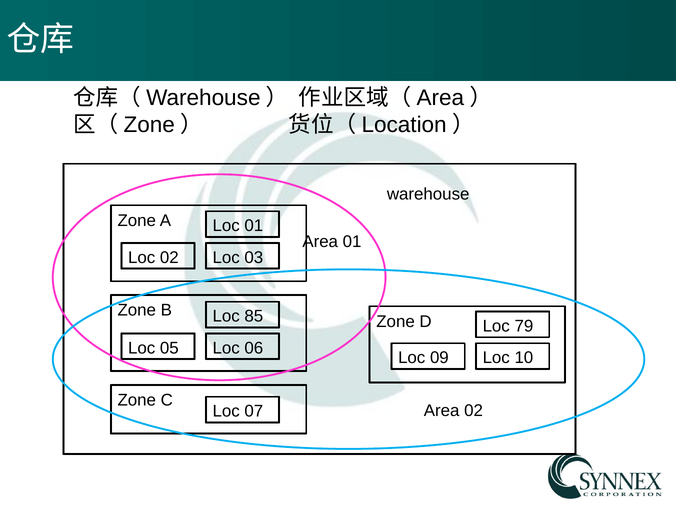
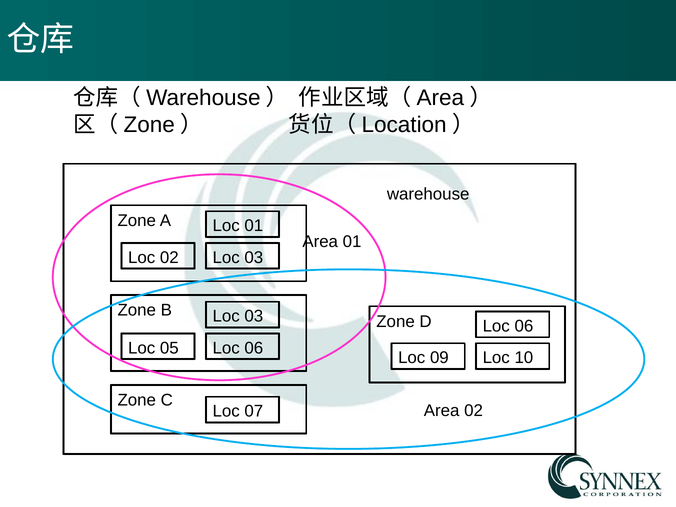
85: 85 -> 03 (254, 316)
79: 79 -> 06 (524, 326)
